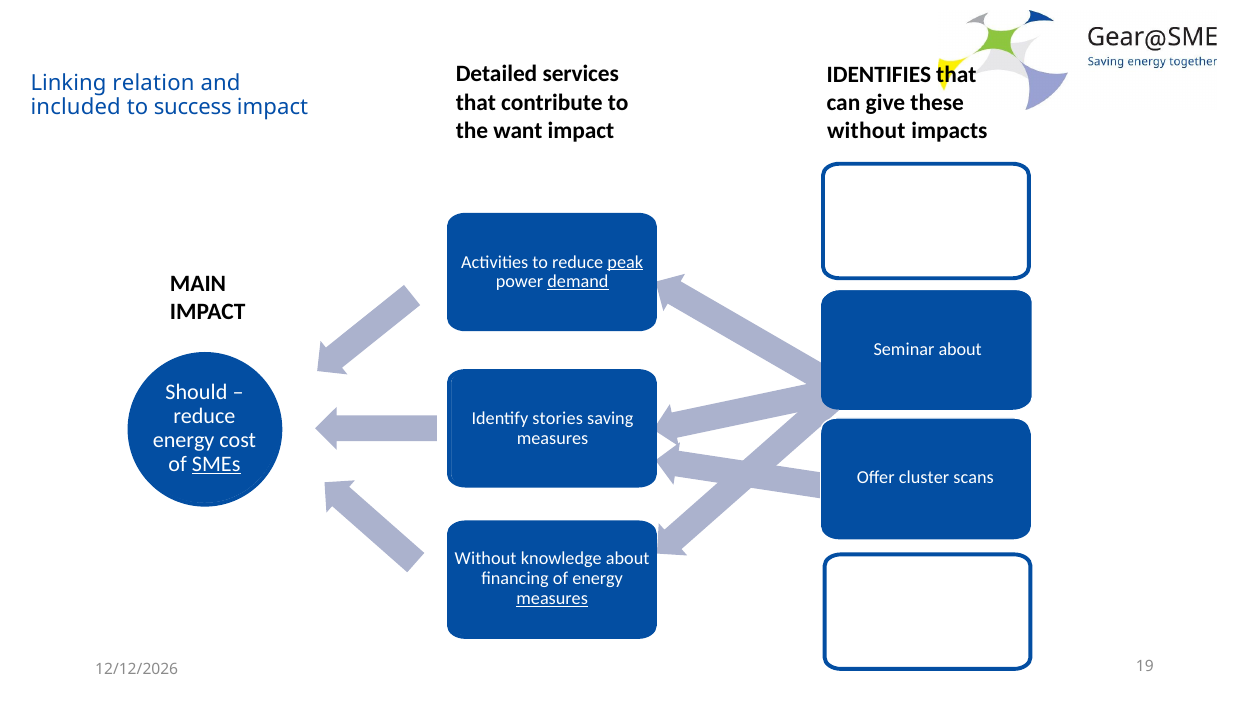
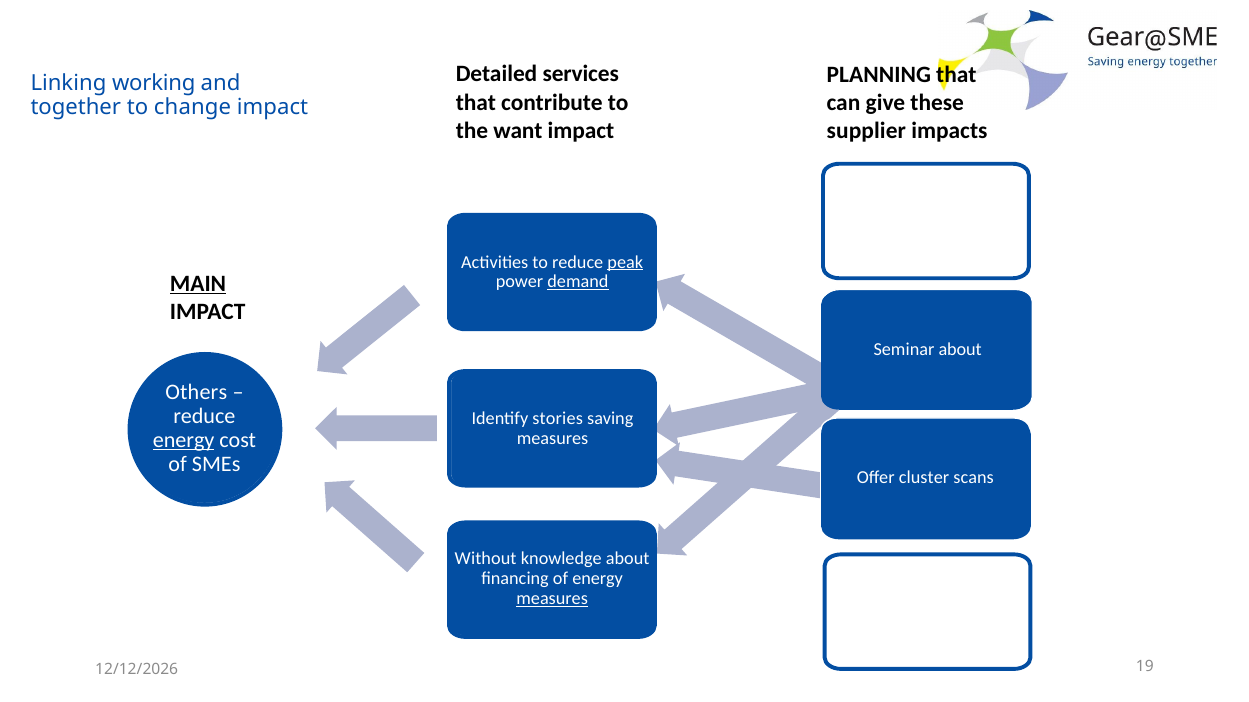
IDENTIFIES: IDENTIFIES -> PLANNING (879, 75)
relation: relation -> working (154, 84)
included: included -> together (76, 108)
success: success -> change (193, 108)
without: without -> supplier (866, 131)
MAIN underline: none -> present (198, 284)
Should: Should -> Others (196, 393)
energy underline: none -> present (184, 440)
SMEs underline: present -> none (216, 464)
